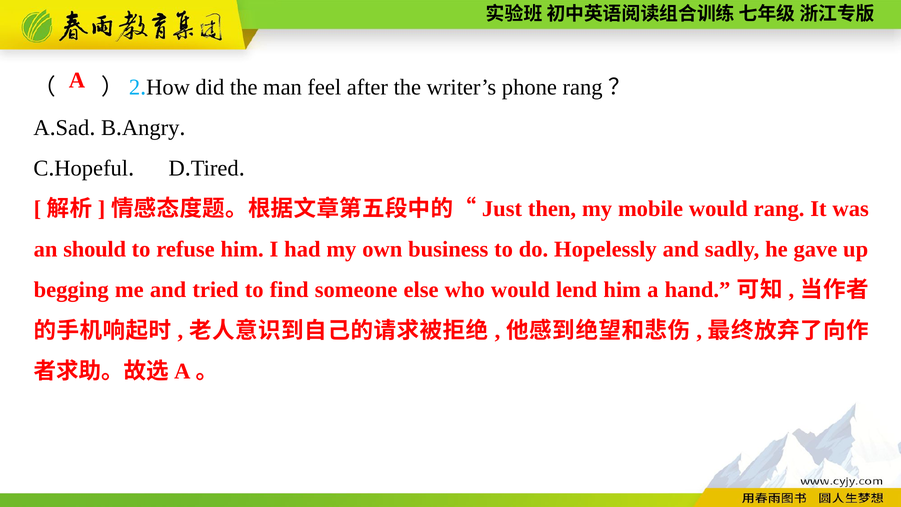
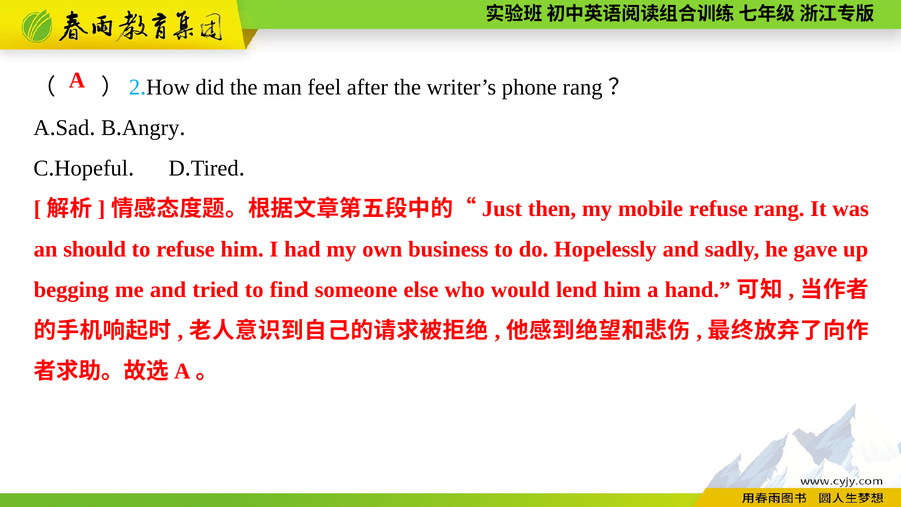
mobile would: would -> refuse (718, 209)
